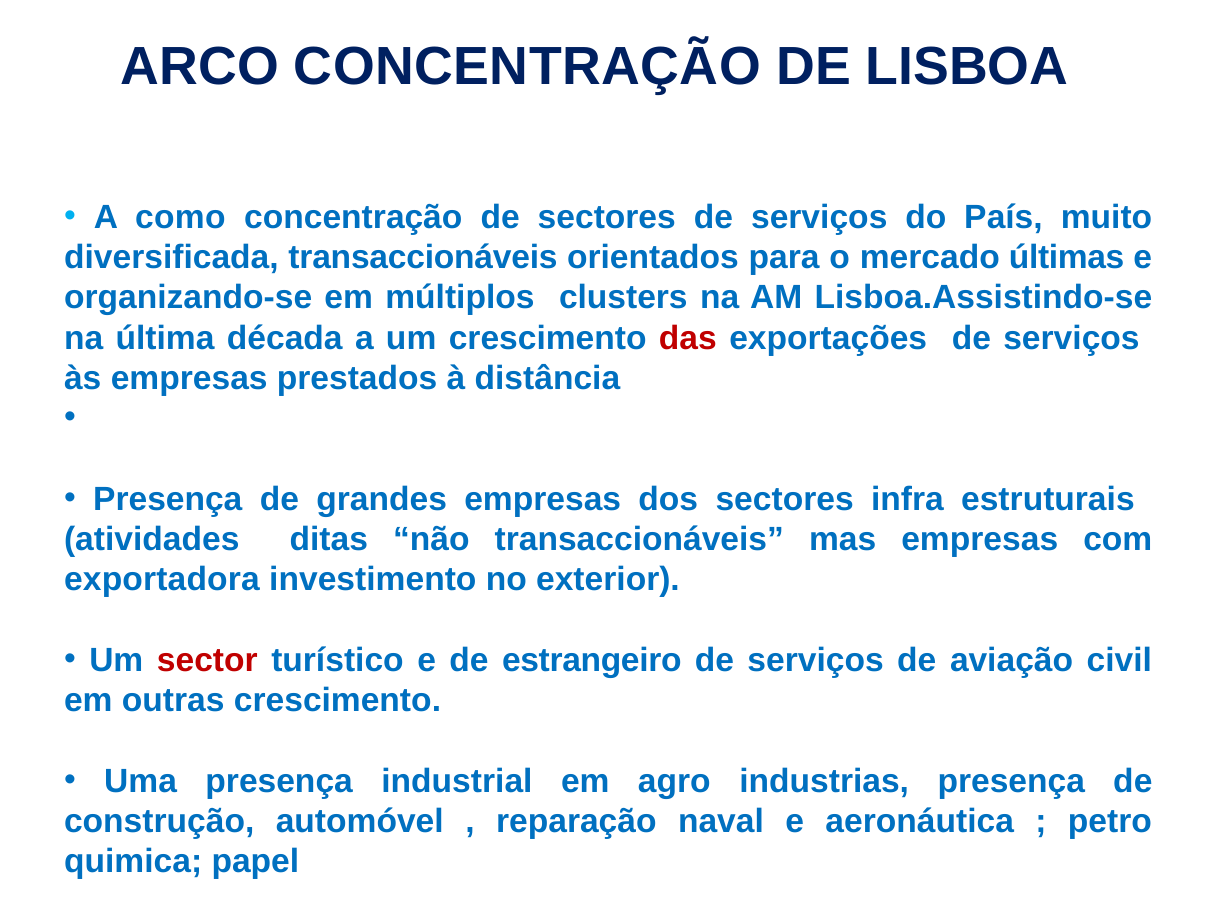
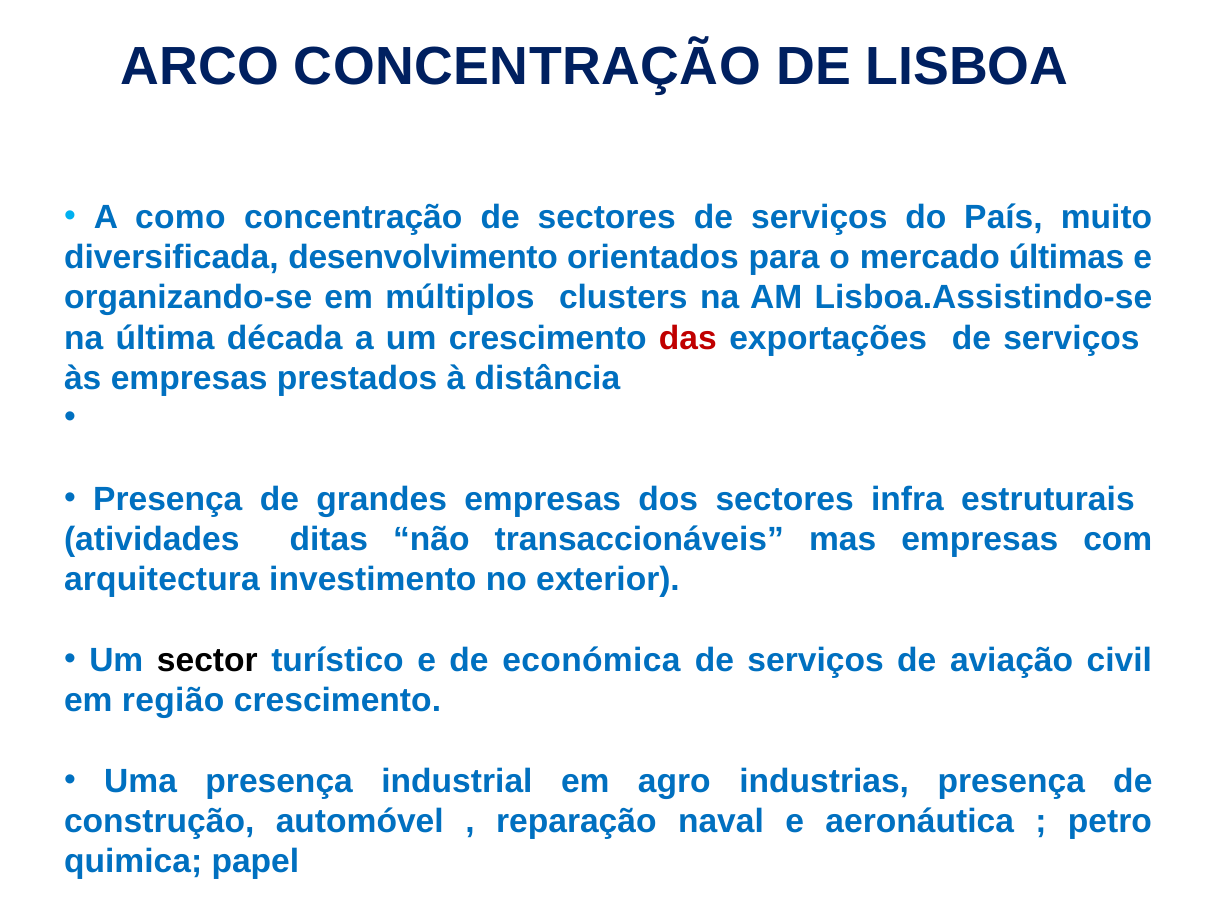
diversificada transaccionáveis: transaccionáveis -> desenvolvimento (423, 258)
exportadora: exportadora -> arquitectura (162, 580)
sector colour: red -> black (207, 660)
estrangeiro: estrangeiro -> económica (591, 660)
outras: outras -> região (173, 701)
